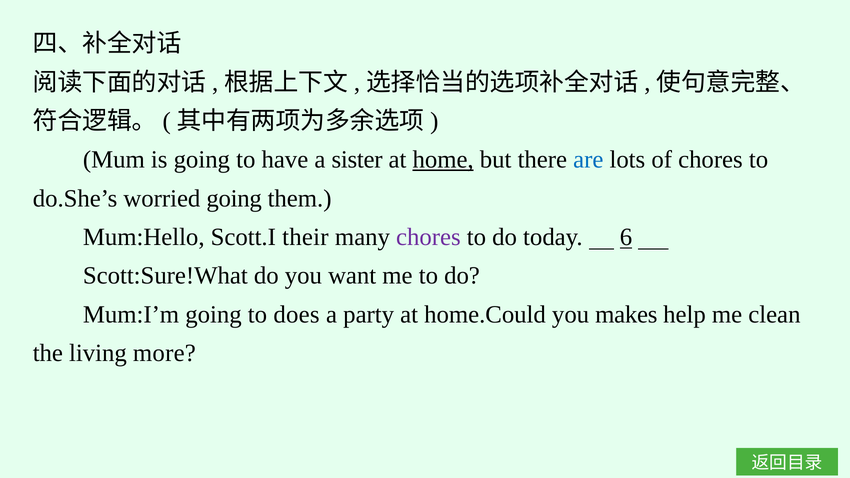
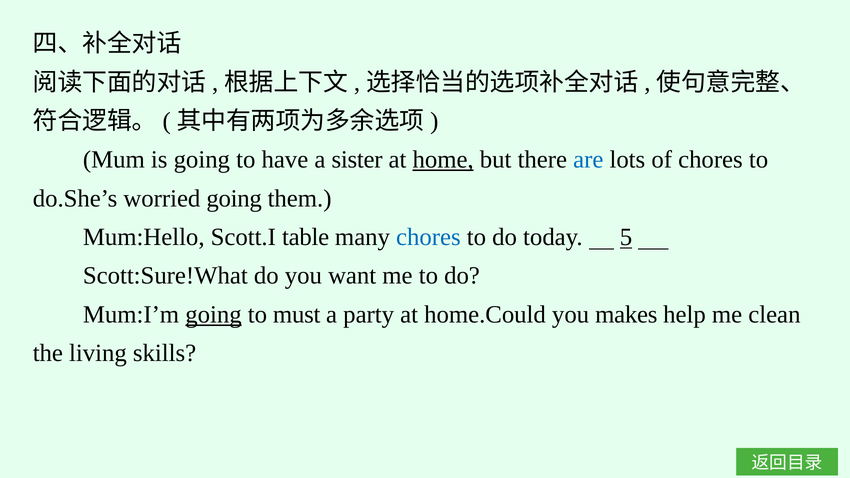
their: their -> table (306, 237)
chores colour: purple -> blue (428, 237)
6: 6 -> 5 (626, 237)
going underline: none -> present (214, 314)
does: does -> must (297, 314)
more: more -> skills (165, 353)
